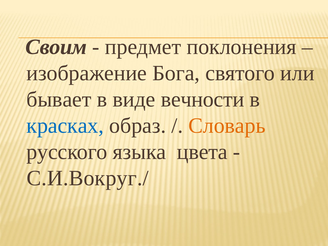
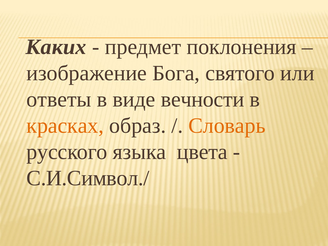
Своим: Своим -> Каких (56, 47)
бывает: бывает -> ответы (59, 99)
красках colour: blue -> orange (65, 126)
С.И.Вокруг./: С.И.Вокруг./ -> С.И.Символ./ (88, 178)
